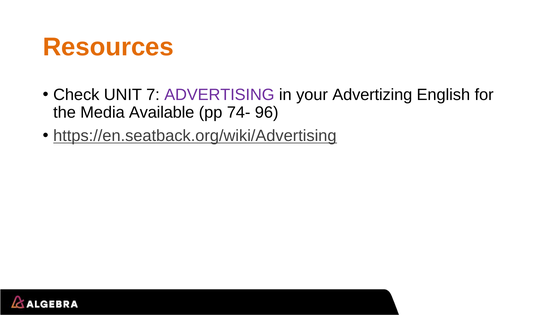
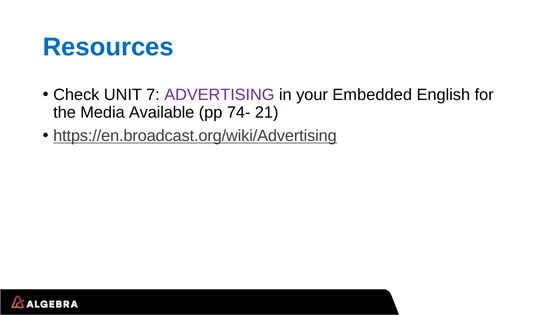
Resources colour: orange -> blue (108, 47)
Advertizing: Advertizing -> Embedded (372, 95)
96: 96 -> 21 (267, 112)
https://en.seatback.org/wiki/Advertising: https://en.seatback.org/wiki/Advertising -> https://en.broadcast.org/wiki/Advertising (195, 136)
